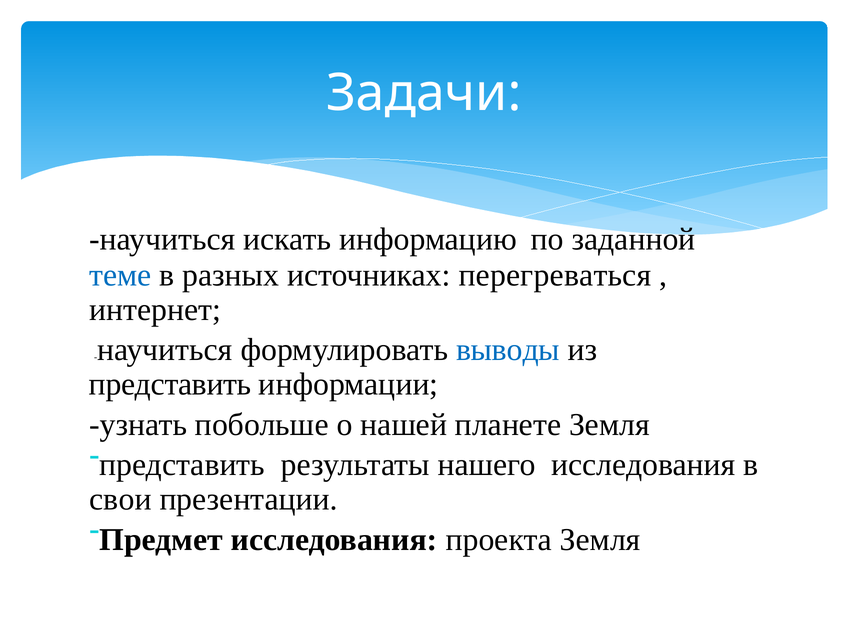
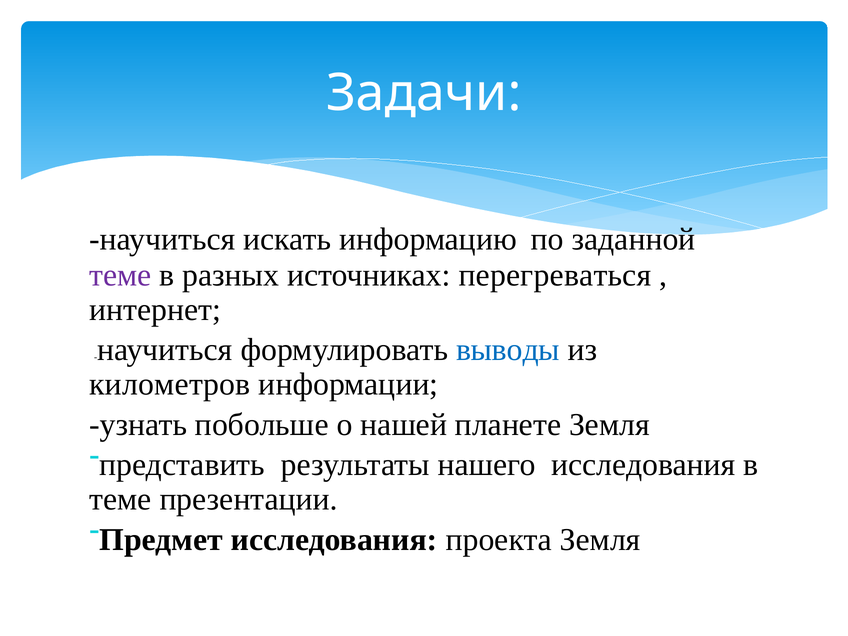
теме colour: blue -> purple (120, 275)
представить: представить -> километров (170, 384)
свои: свои -> теме (120, 499)
